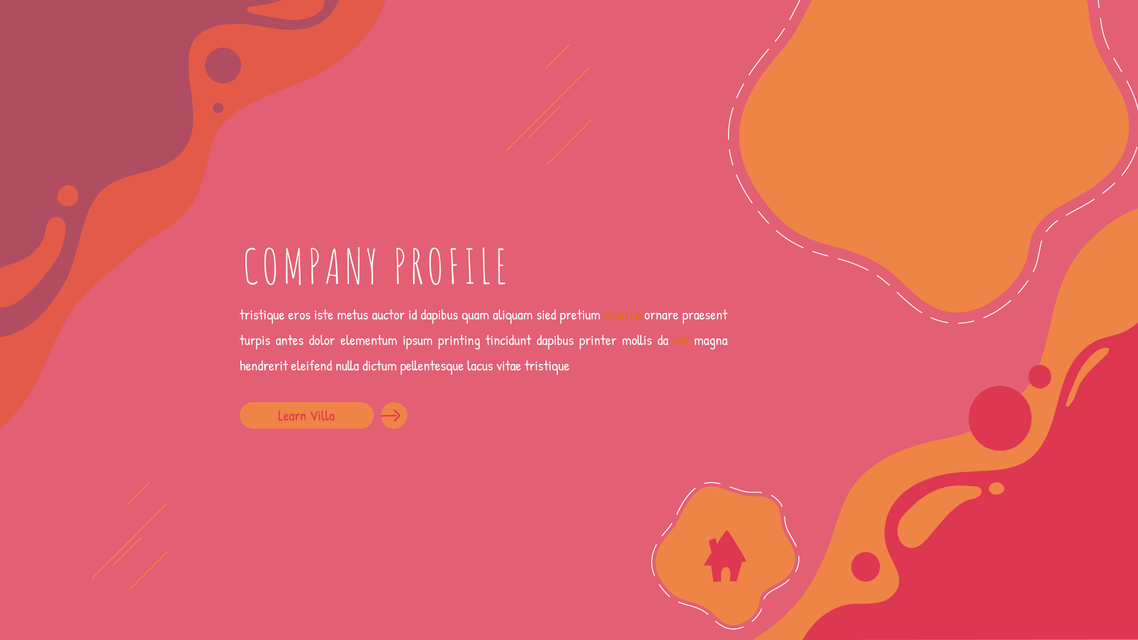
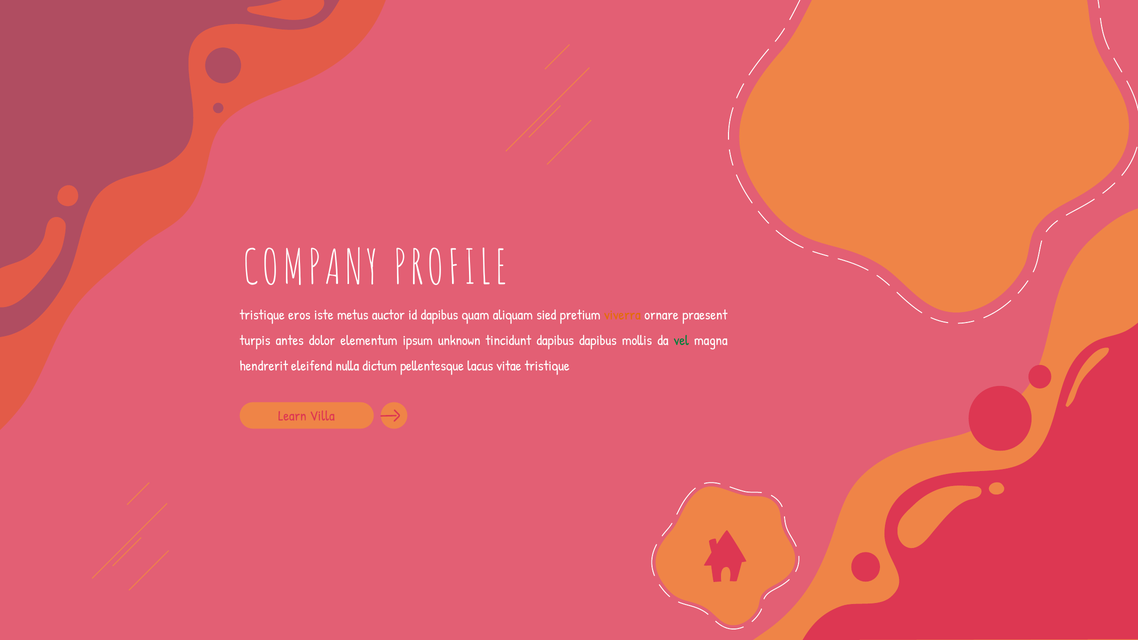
printing: printing -> unknown (459, 341)
dapibus printer: printer -> dapibus (598, 341)
vel colour: orange -> green (681, 341)
